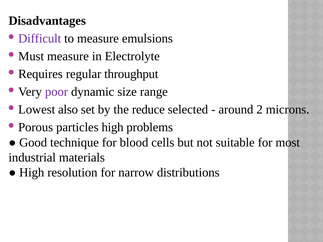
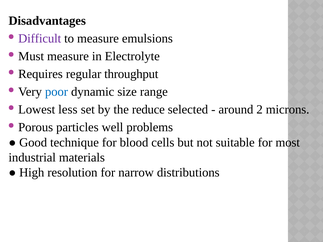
poor colour: purple -> blue (57, 92)
also: also -> less (68, 110)
particles high: high -> well (112, 127)
